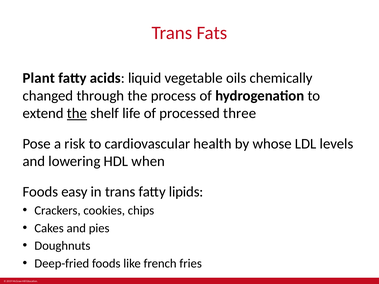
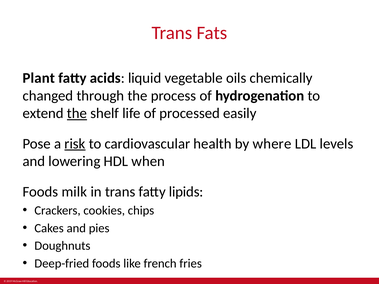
three: three -> easily (240, 113)
risk underline: none -> present (75, 144)
whose: whose -> where (272, 144)
easy: easy -> milk (74, 192)
